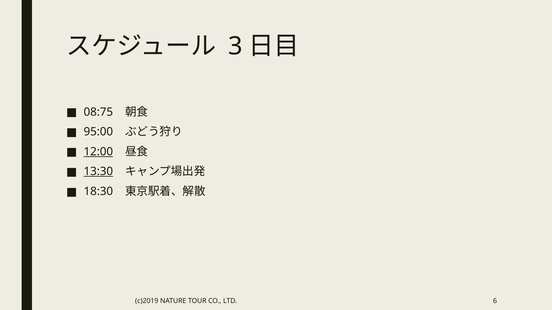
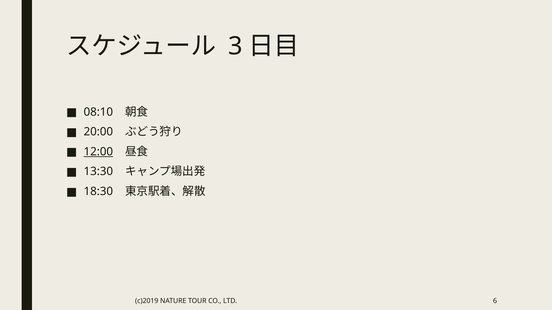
08:75: 08:75 -> 08:10 (98, 112)
95:00: 95:00 -> 20:00 (98, 132)
13:30 underline: present -> none (98, 172)
